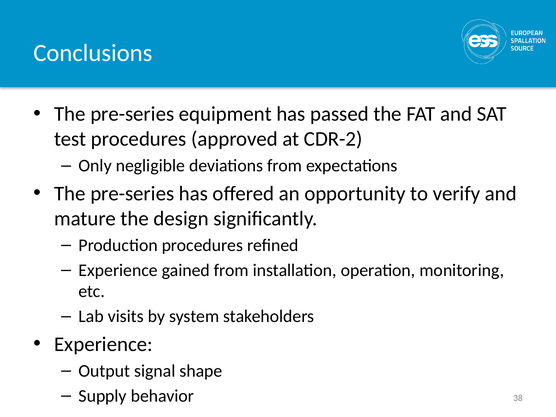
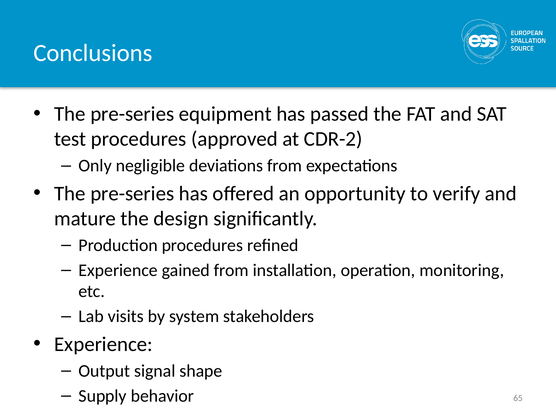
38: 38 -> 65 (518, 398)
